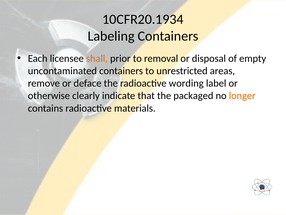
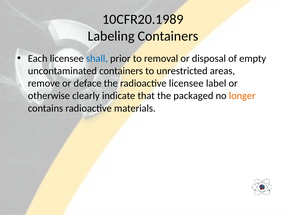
10CFR20.1934: 10CFR20.1934 -> 10CFR20.1989 (143, 19)
shall colour: orange -> blue (97, 58)
radioactive wording: wording -> licensee (186, 83)
